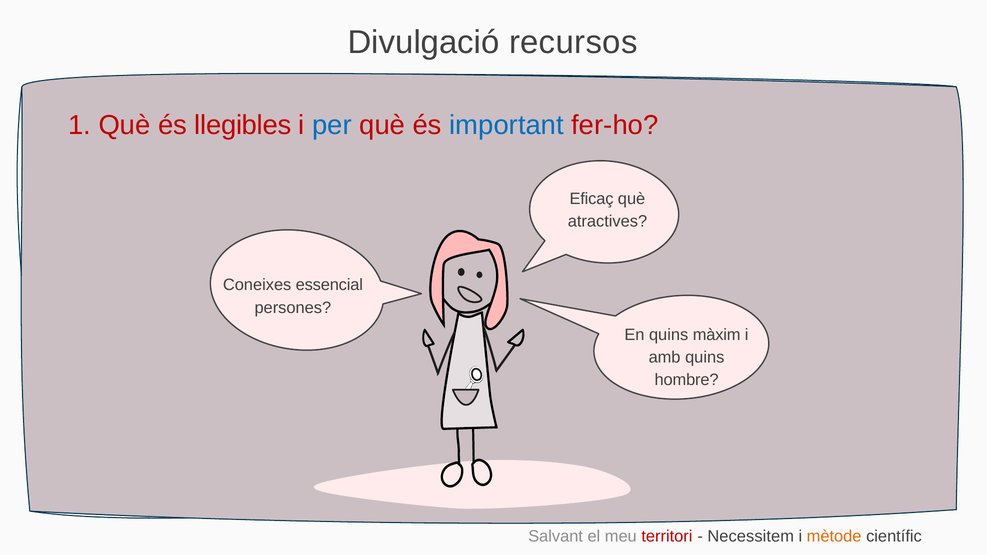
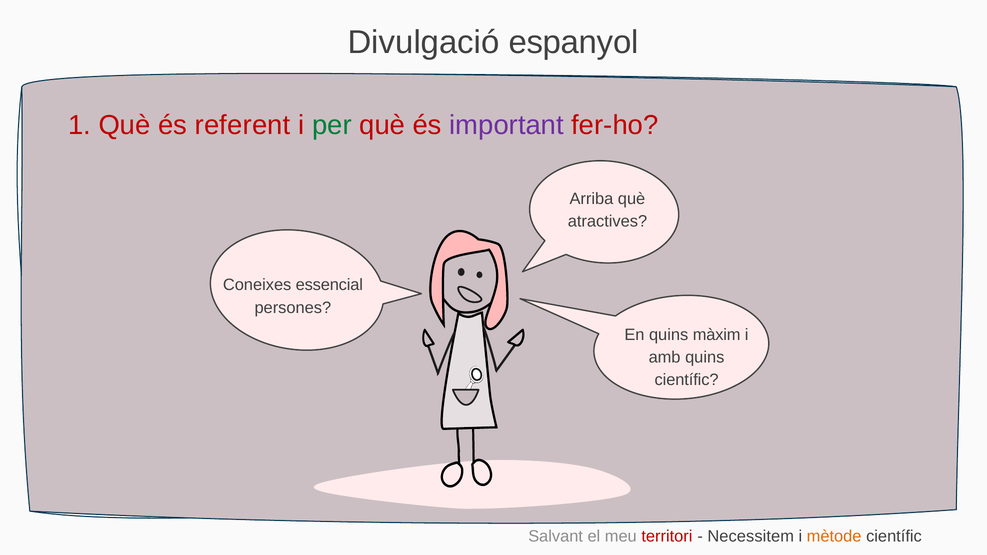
recursos: recursos -> espanyol (574, 42)
llegibles: llegibles -> referent (243, 125)
per colour: blue -> green (332, 125)
important colour: blue -> purple (507, 125)
Eficaç: Eficaç -> Arriba (591, 199)
hombre: hombre -> científic (687, 380)
